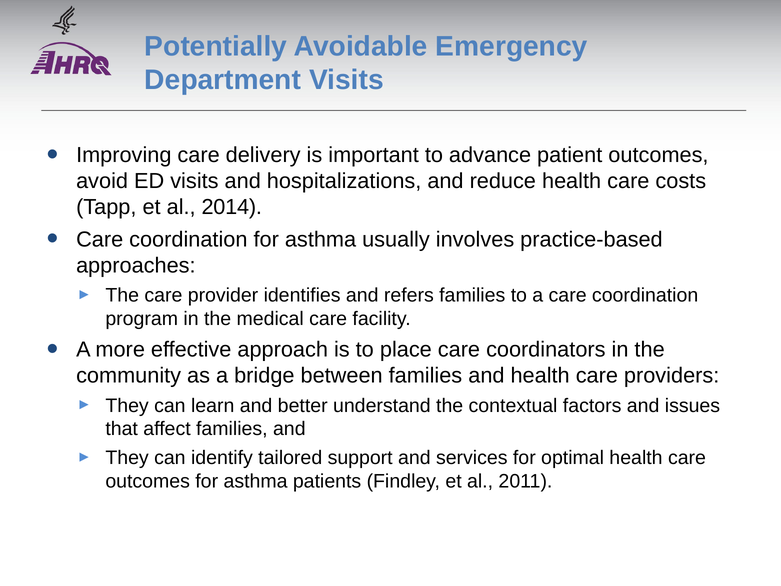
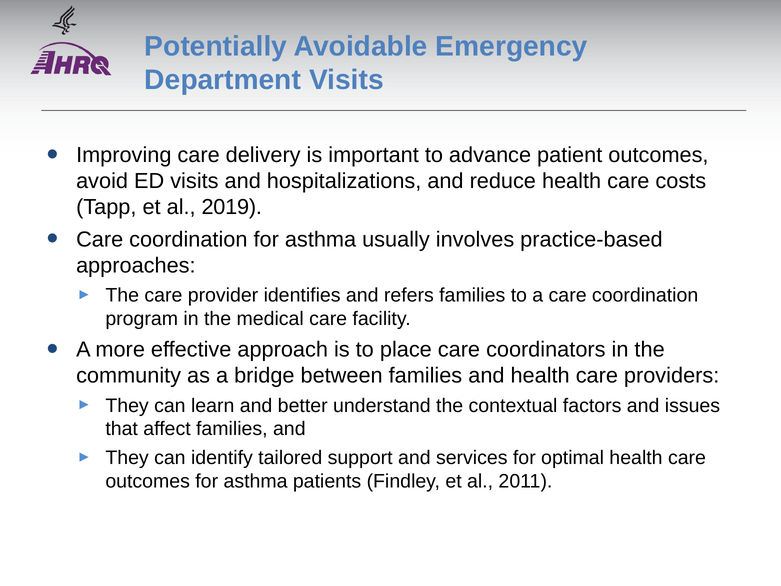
2014: 2014 -> 2019 (232, 207)
